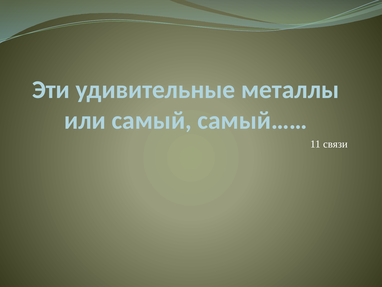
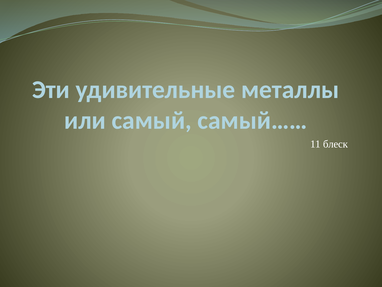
связи: связи -> блеск (335, 144)
